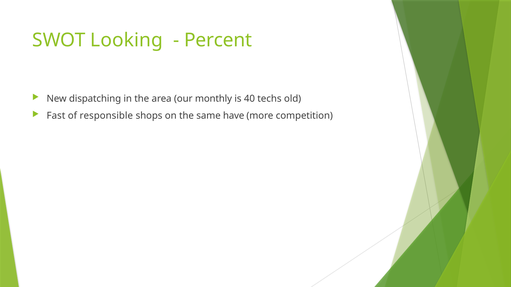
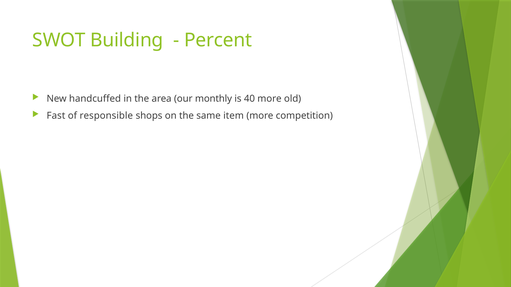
Looking: Looking -> Building (127, 40)
dispatching: dispatching -> handcuffed (95, 99)
40 techs: techs -> more (269, 99)
have: have -> item (234, 116)
